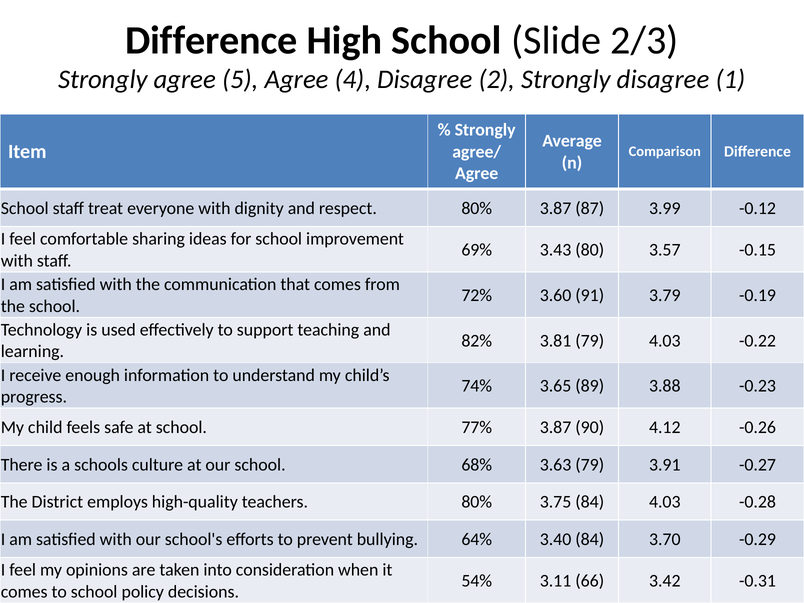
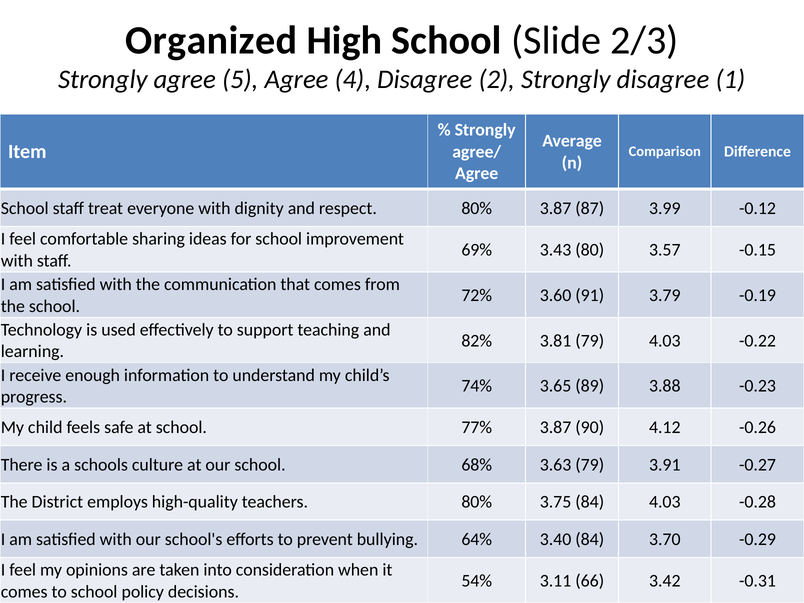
Difference: Difference -> Organized (211, 40)
